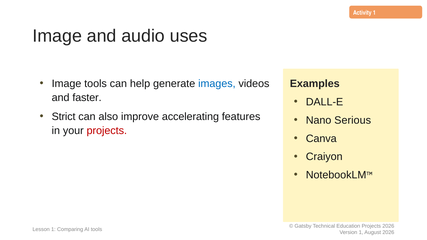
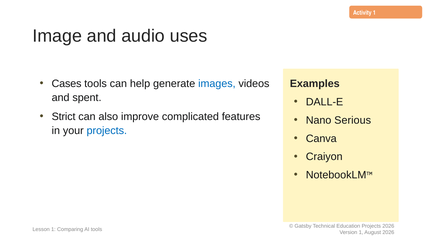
Image: Image -> Cases (67, 84)
faster: faster -> spent (87, 98)
accelerating: accelerating -> complicated (190, 117)
projects colour: red -> blue (107, 131)
